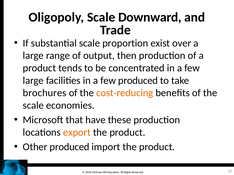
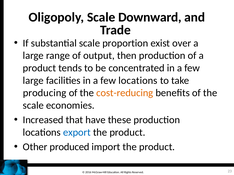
few produced: produced -> locations (138, 81)
brochures: brochures -> producing (45, 93)
Microsoft: Microsoft -> Increased (43, 120)
export colour: orange -> blue (77, 133)
